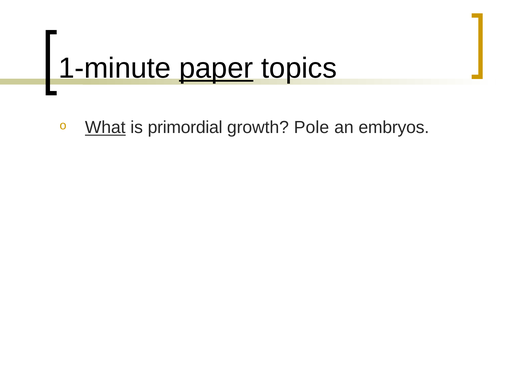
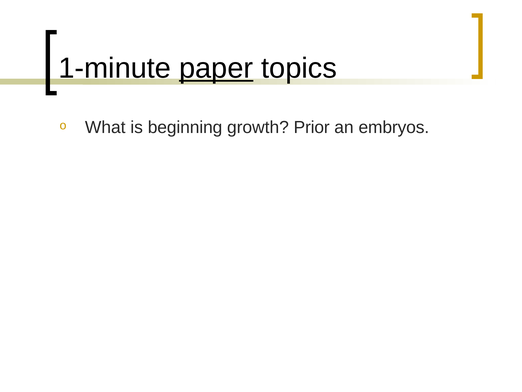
What underline: present -> none (105, 127)
primordial: primordial -> beginning (185, 127)
Pole: Pole -> Prior (312, 127)
